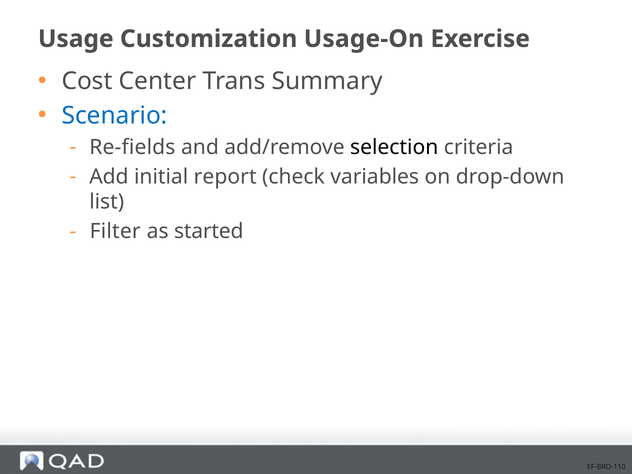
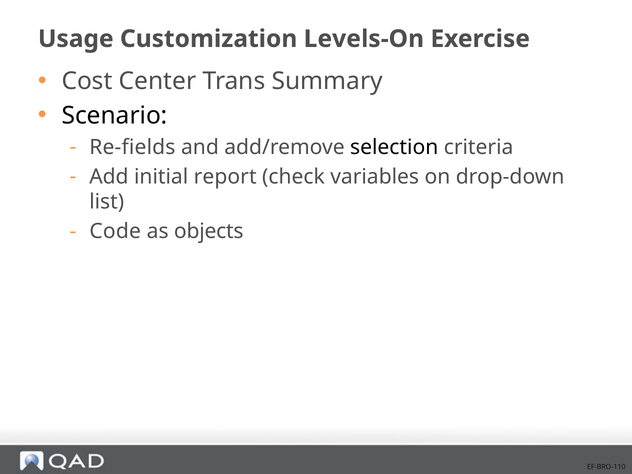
Usage-On: Usage-On -> Levels-On (364, 39)
Scenario colour: blue -> black (115, 116)
Filter: Filter -> Code (115, 231)
started: started -> objects (209, 231)
